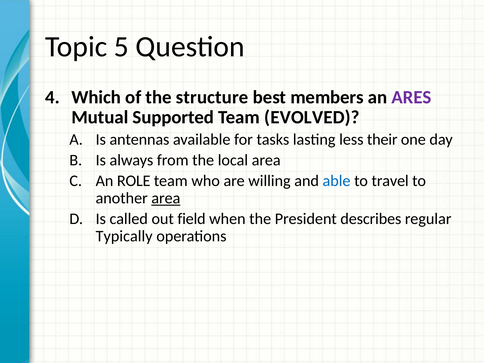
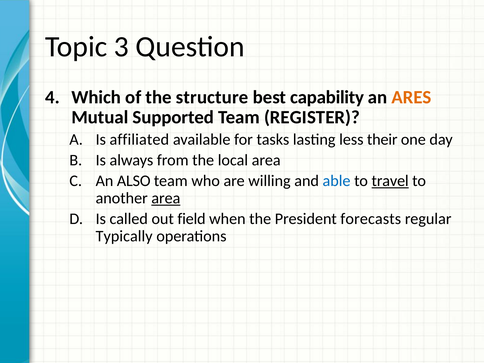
5: 5 -> 3 (121, 47)
members: members -> capability (327, 97)
ARES colour: purple -> orange (411, 97)
EVOLVED: EVOLVED -> REGISTER (312, 117)
antennas: antennas -> affiliated (139, 140)
ROLE: ROLE -> ALSO (134, 181)
travel underline: none -> present (390, 181)
describes: describes -> forecasts (371, 219)
